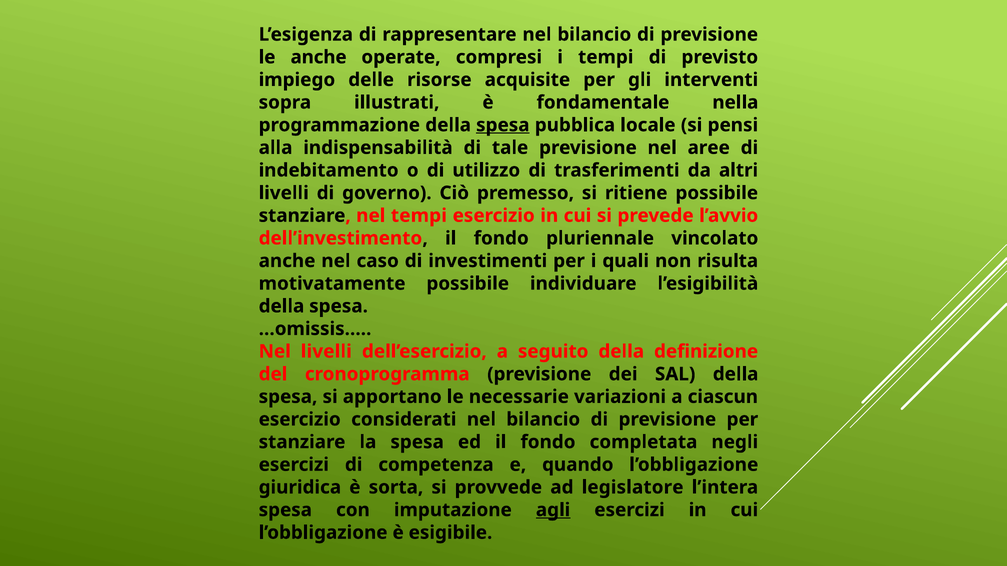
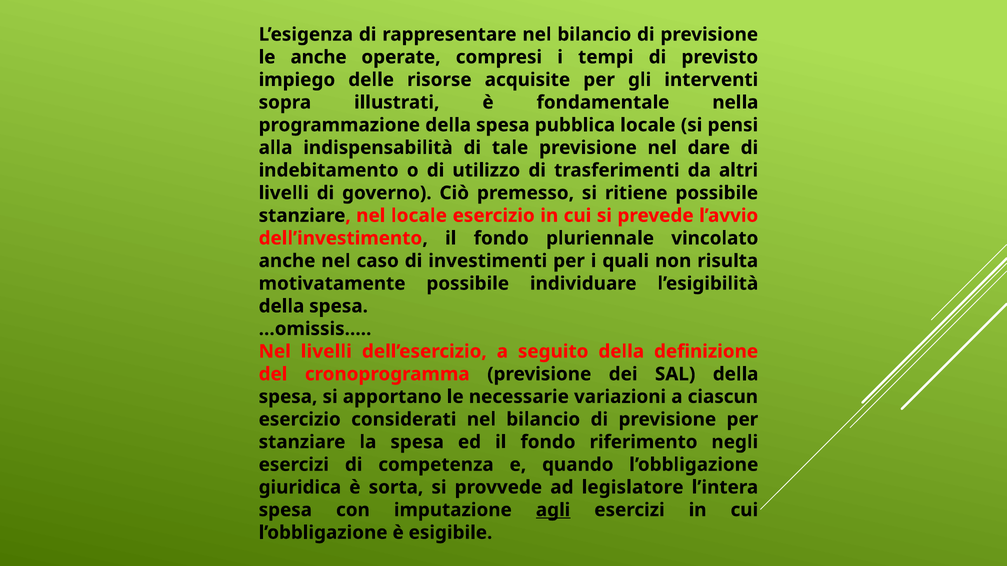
spesa underline: present -> none (503, 125)
aree: aree -> dare (709, 148)
nel tempi: tempi -> locale (419, 216)
completata: completata -> riferimento (644, 442)
